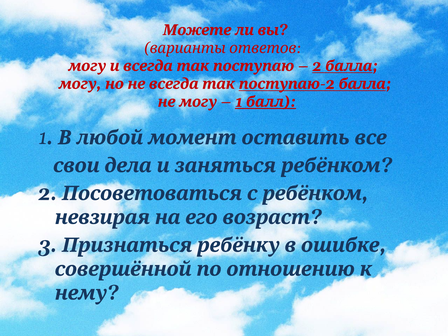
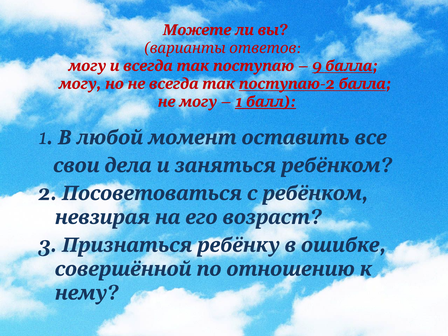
поступаю 2: 2 -> 9 (317, 66)
